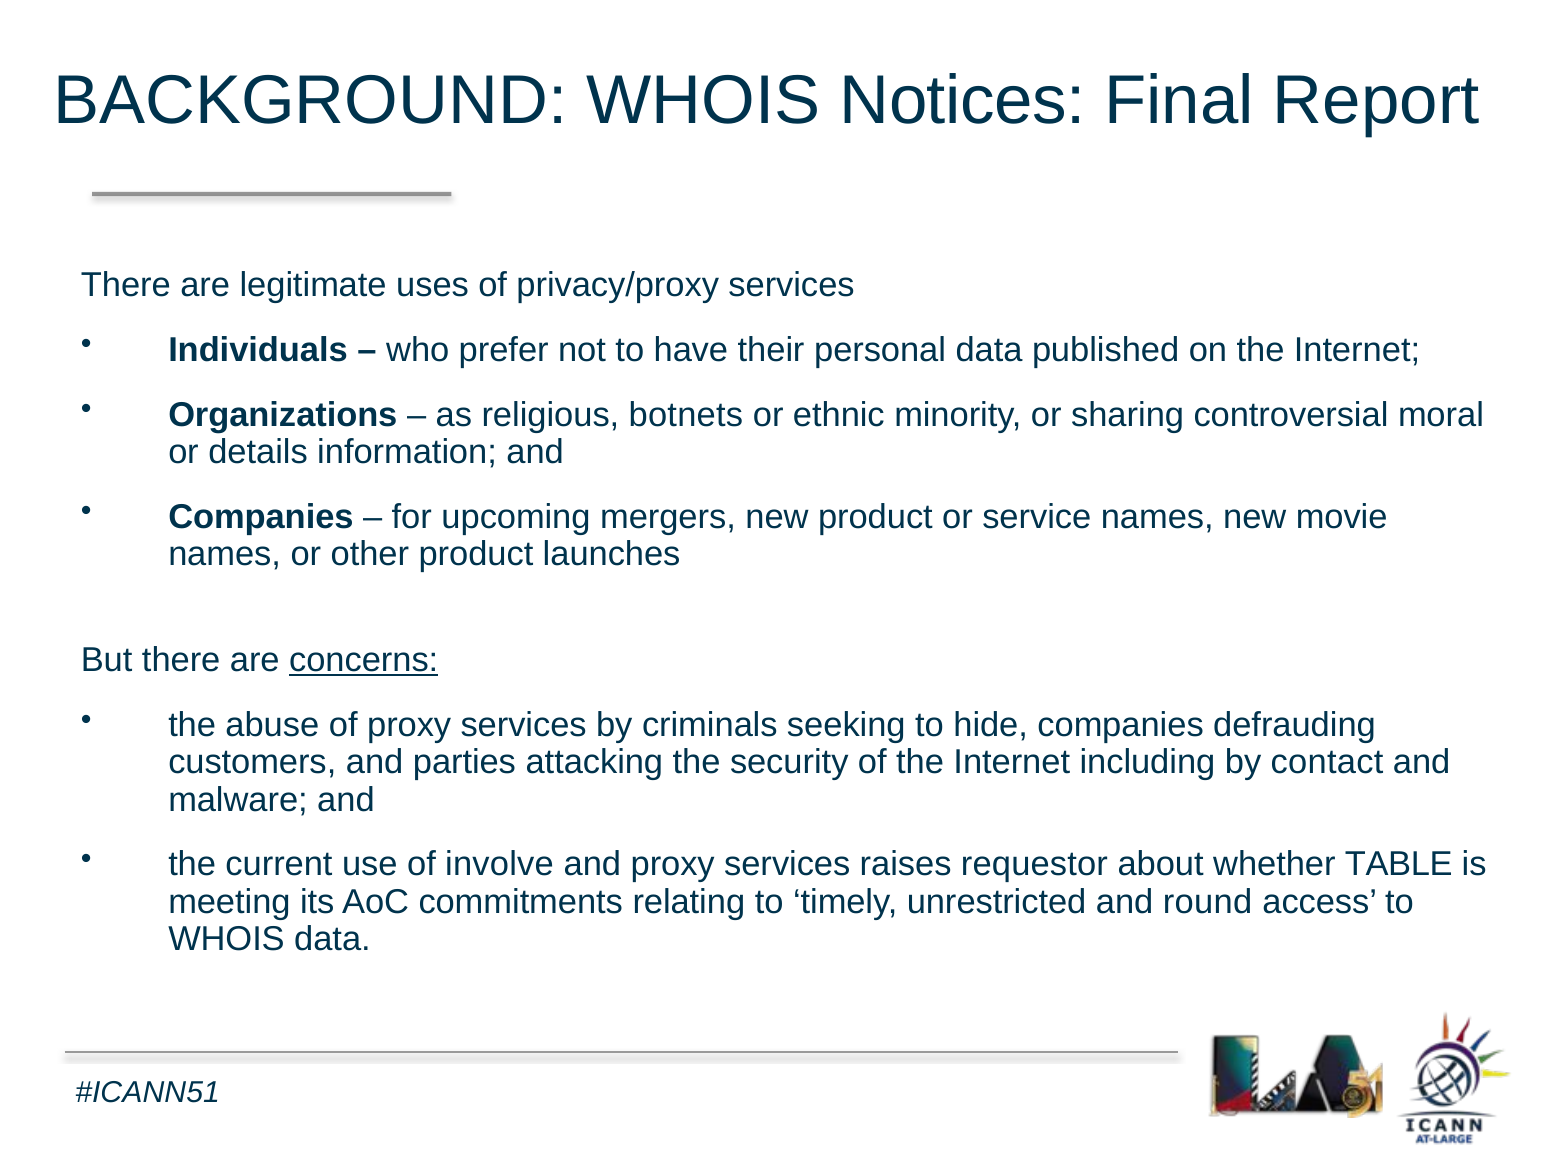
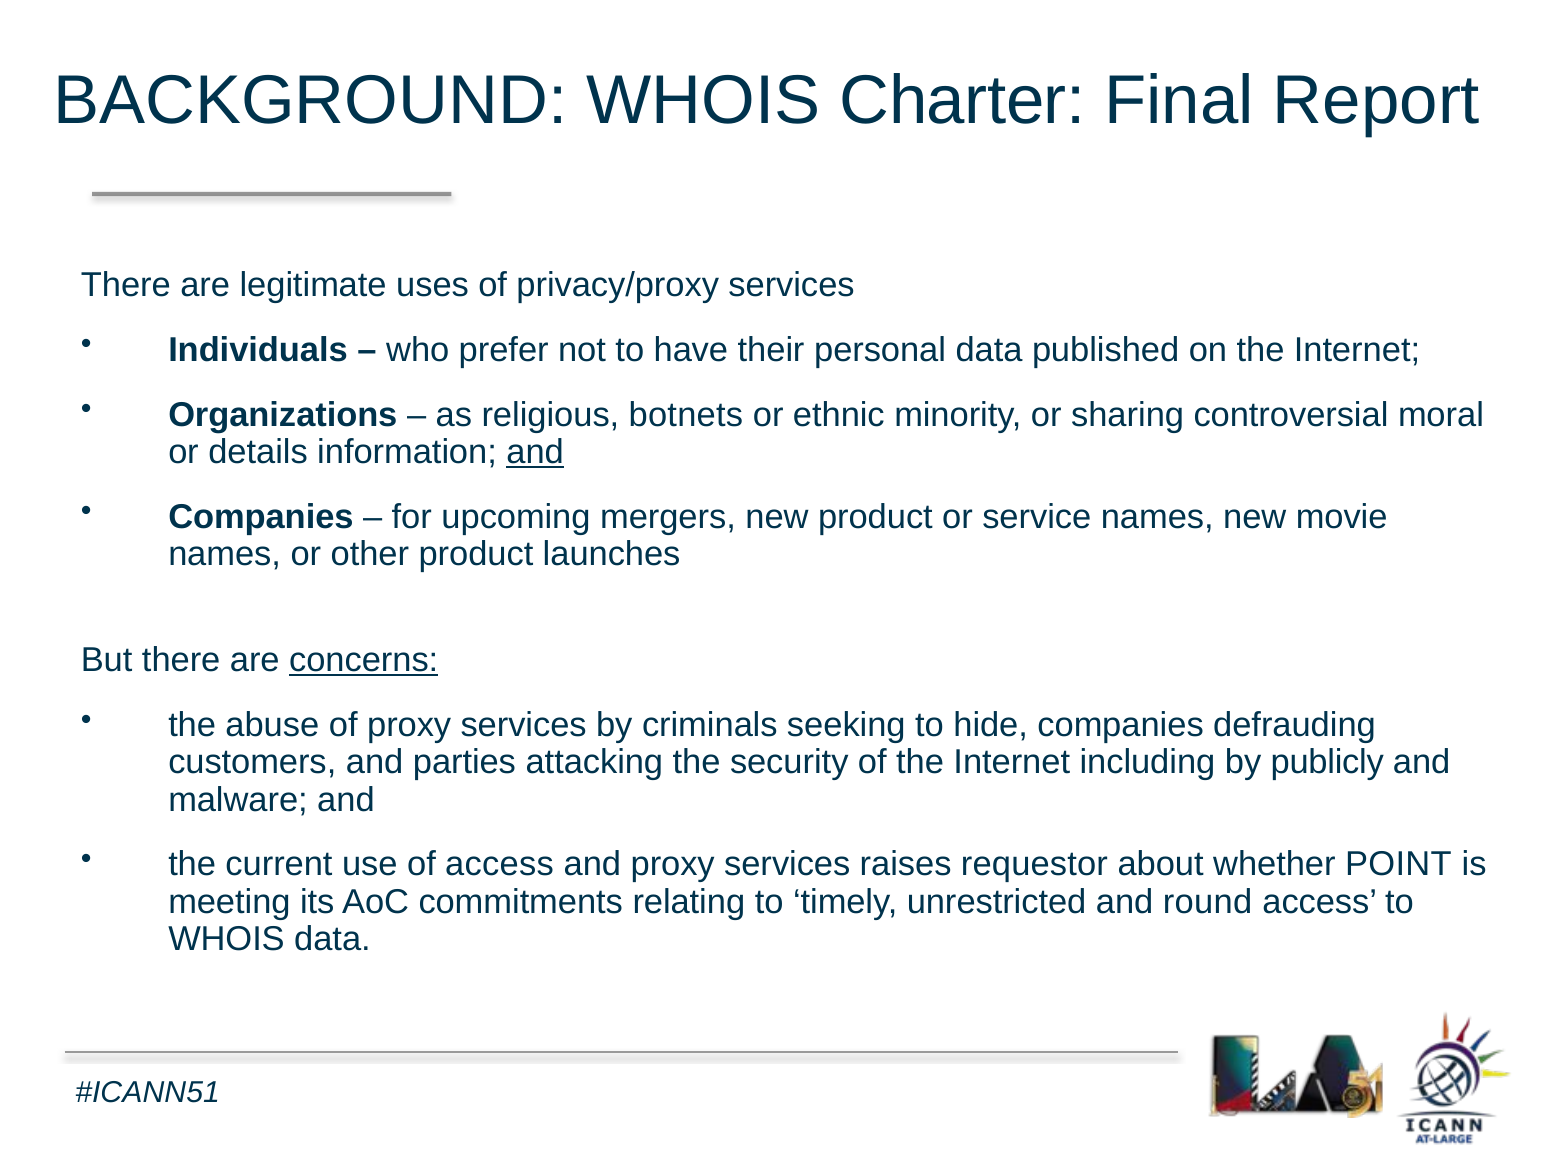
Notices: Notices -> Charter (963, 101)
and underline: none -> present (535, 452)
contact: contact -> publicly (1327, 763)
of involve: involve -> access (499, 865)
TABLE: TABLE -> POINT (1398, 865)
